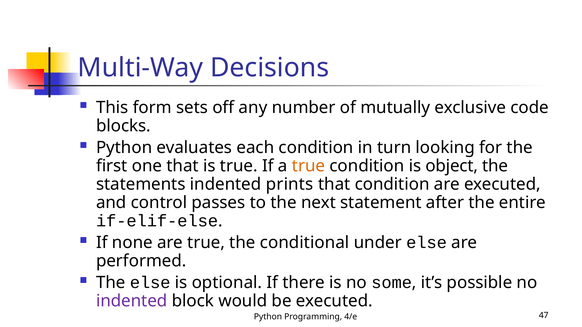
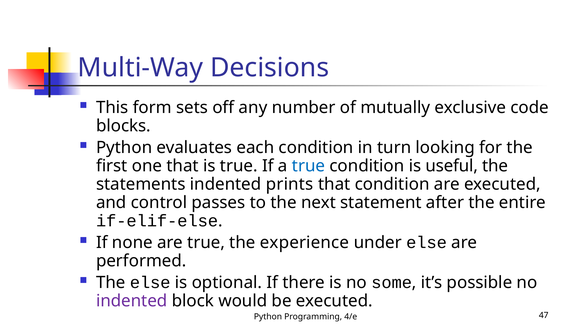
true colour: orange -> blue (309, 166)
object: object -> useful (452, 166)
conditional: conditional -> experience (305, 243)
